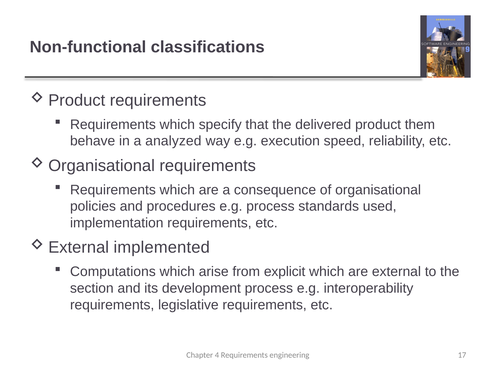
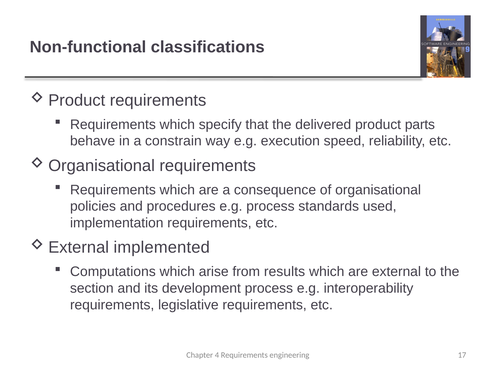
them: them -> parts (420, 124)
analyzed: analyzed -> constrain (173, 141)
explicit: explicit -> results (285, 272)
